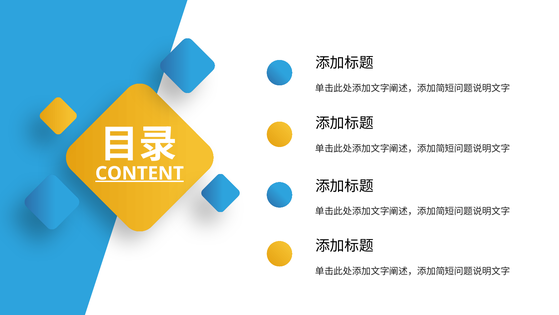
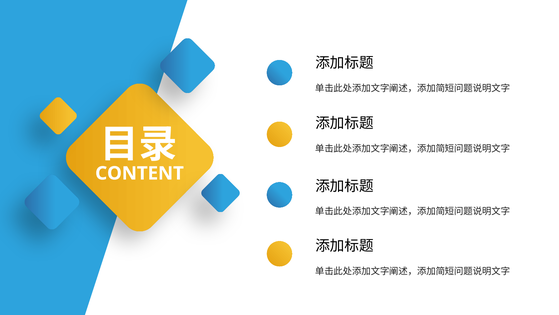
CONTENT underline: present -> none (140, 173)
